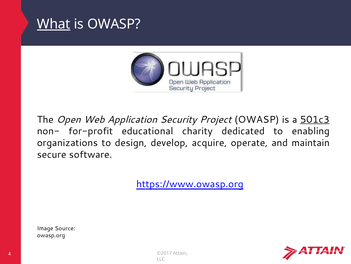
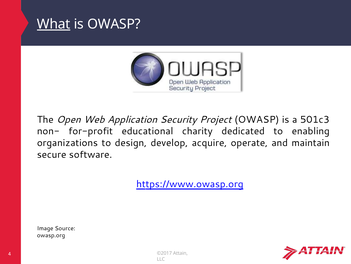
501c3 underline: present -> none (315, 119)
